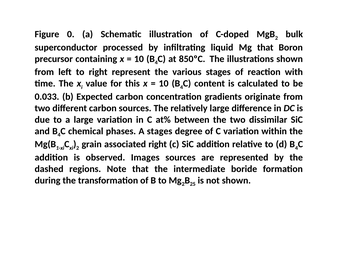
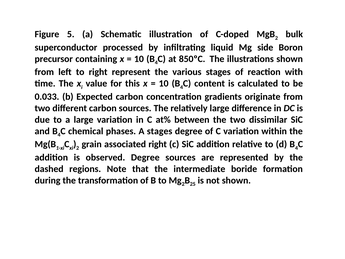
0: 0 -> 5 (71, 34)
Mg that: that -> side (265, 47)
observed Images: Images -> Degree (145, 157)
